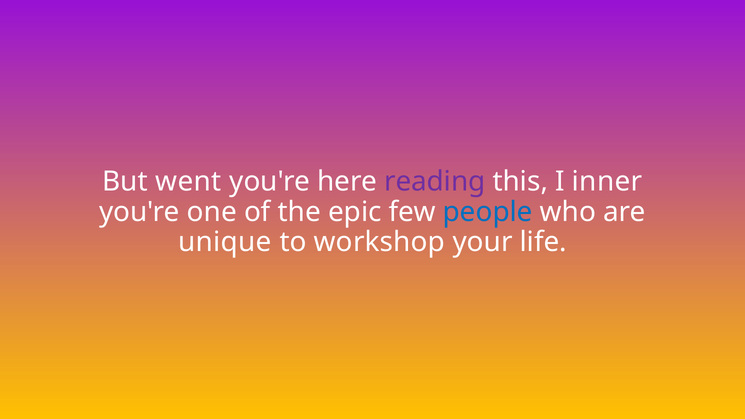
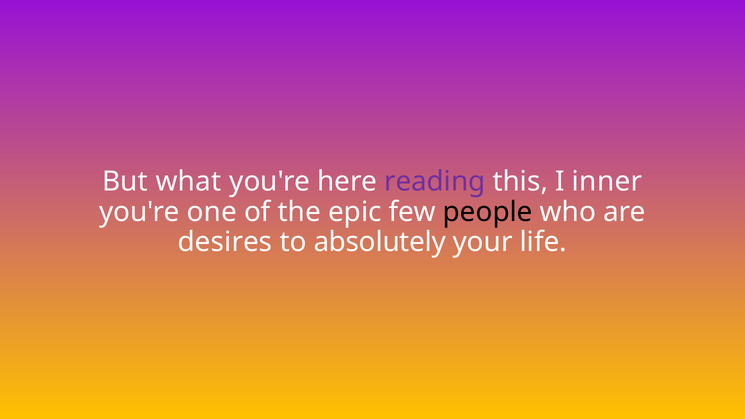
went: went -> what (188, 182)
people colour: blue -> black (488, 212)
unique: unique -> desires (225, 242)
workshop: workshop -> absolutely (380, 242)
